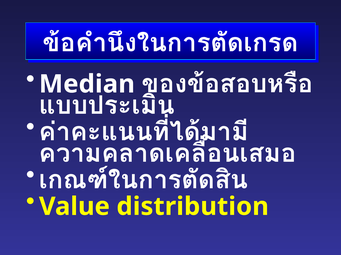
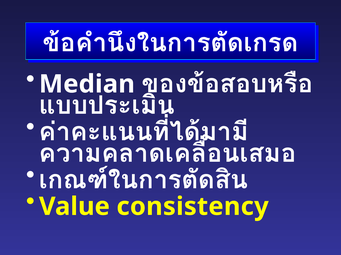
distribution: distribution -> consistency (193, 207)
